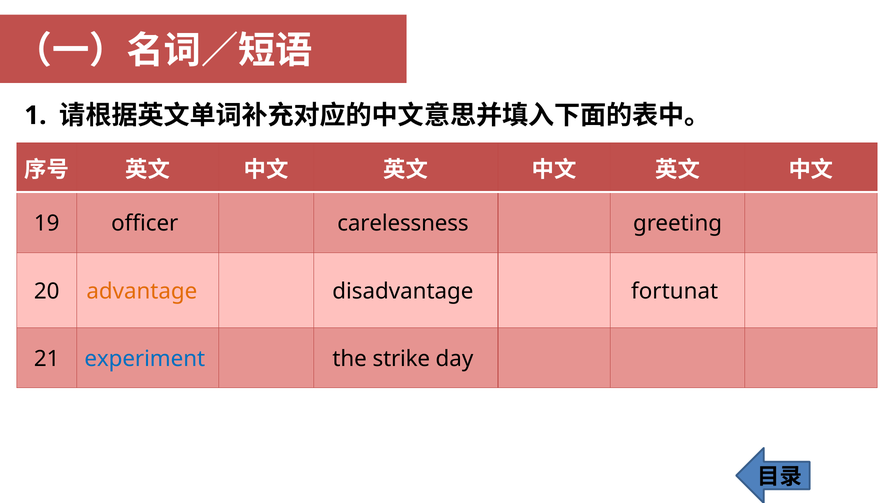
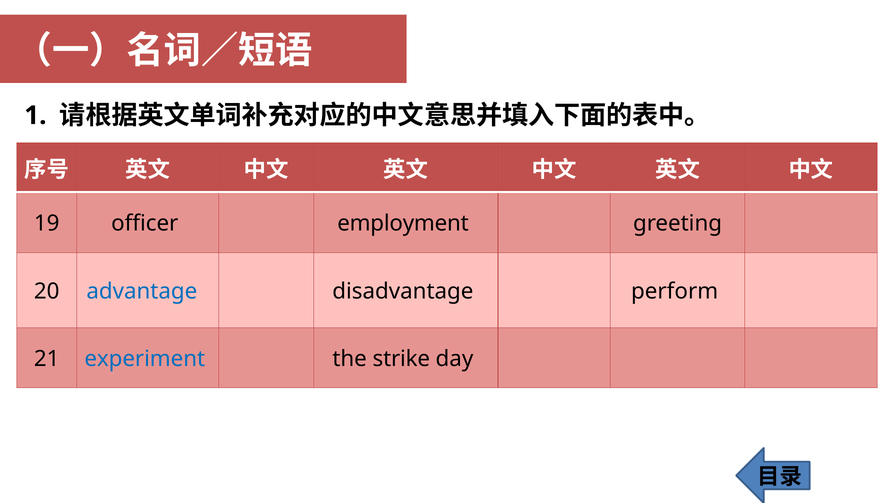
carelessness: carelessness -> employment (403, 224)
advantage colour: orange -> blue (142, 291)
fortunat: fortunat -> perform (675, 291)
